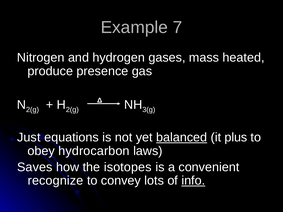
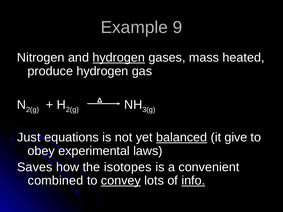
7: 7 -> 9 (177, 27)
hydrogen underline: none -> present (119, 58)
produce presence: presence -> hydrogen (102, 71)
plus: plus -> give (236, 138)
hydrocarbon: hydrocarbon -> experimental (94, 151)
recognize: recognize -> combined (56, 181)
convey underline: none -> present (121, 181)
